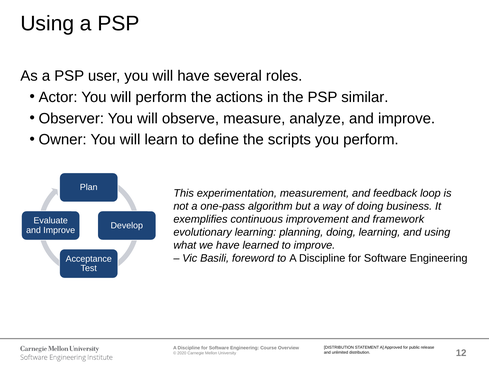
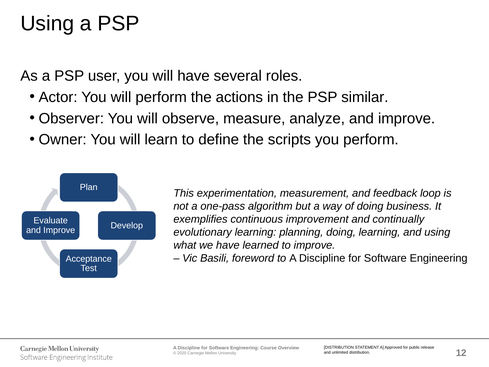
framework: framework -> continually (398, 219)
